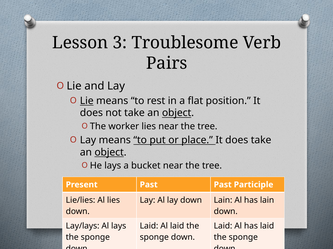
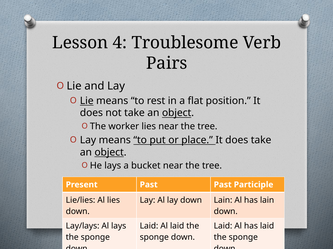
3: 3 -> 4 (120, 43)
